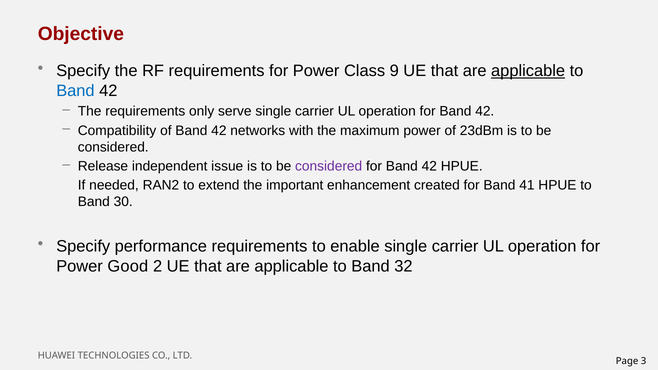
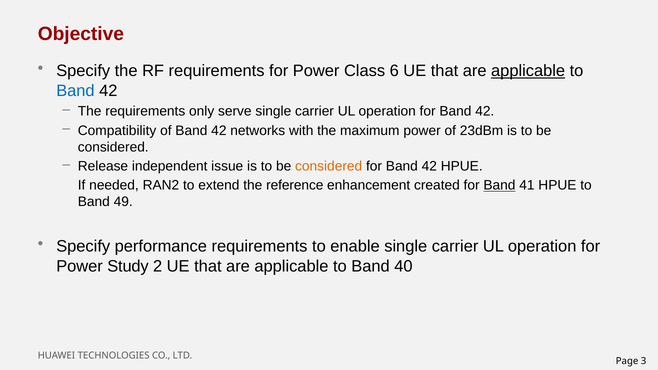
9: 9 -> 6 (394, 71)
considered colour: purple -> orange (329, 166)
important: important -> reference (295, 185)
Band underline: none -> present (499, 185)
30: 30 -> 49 (123, 202)
Good: Good -> Study (128, 266)
32: 32 -> 40 (403, 266)
